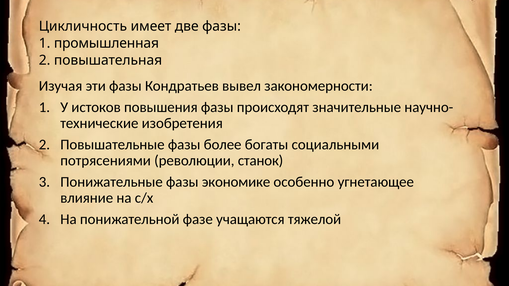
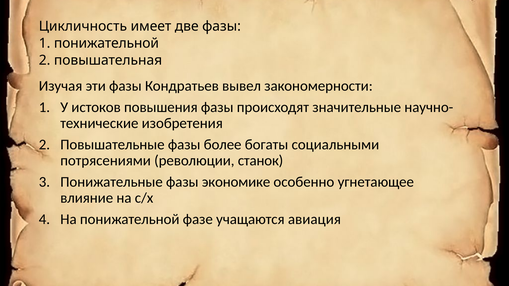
1 промышленная: промышленная -> понижательной (106, 43)
тяжелой: тяжелой -> авиация (314, 220)
